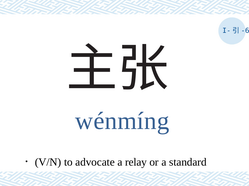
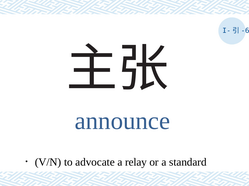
wénmíng: wénmíng -> announce (122, 121)
